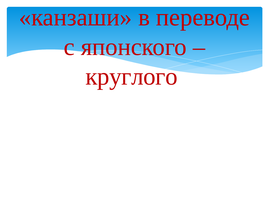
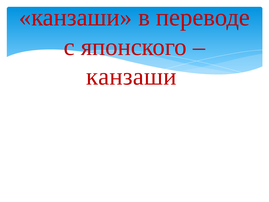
круглого: круглого -> канзаши (131, 76)
